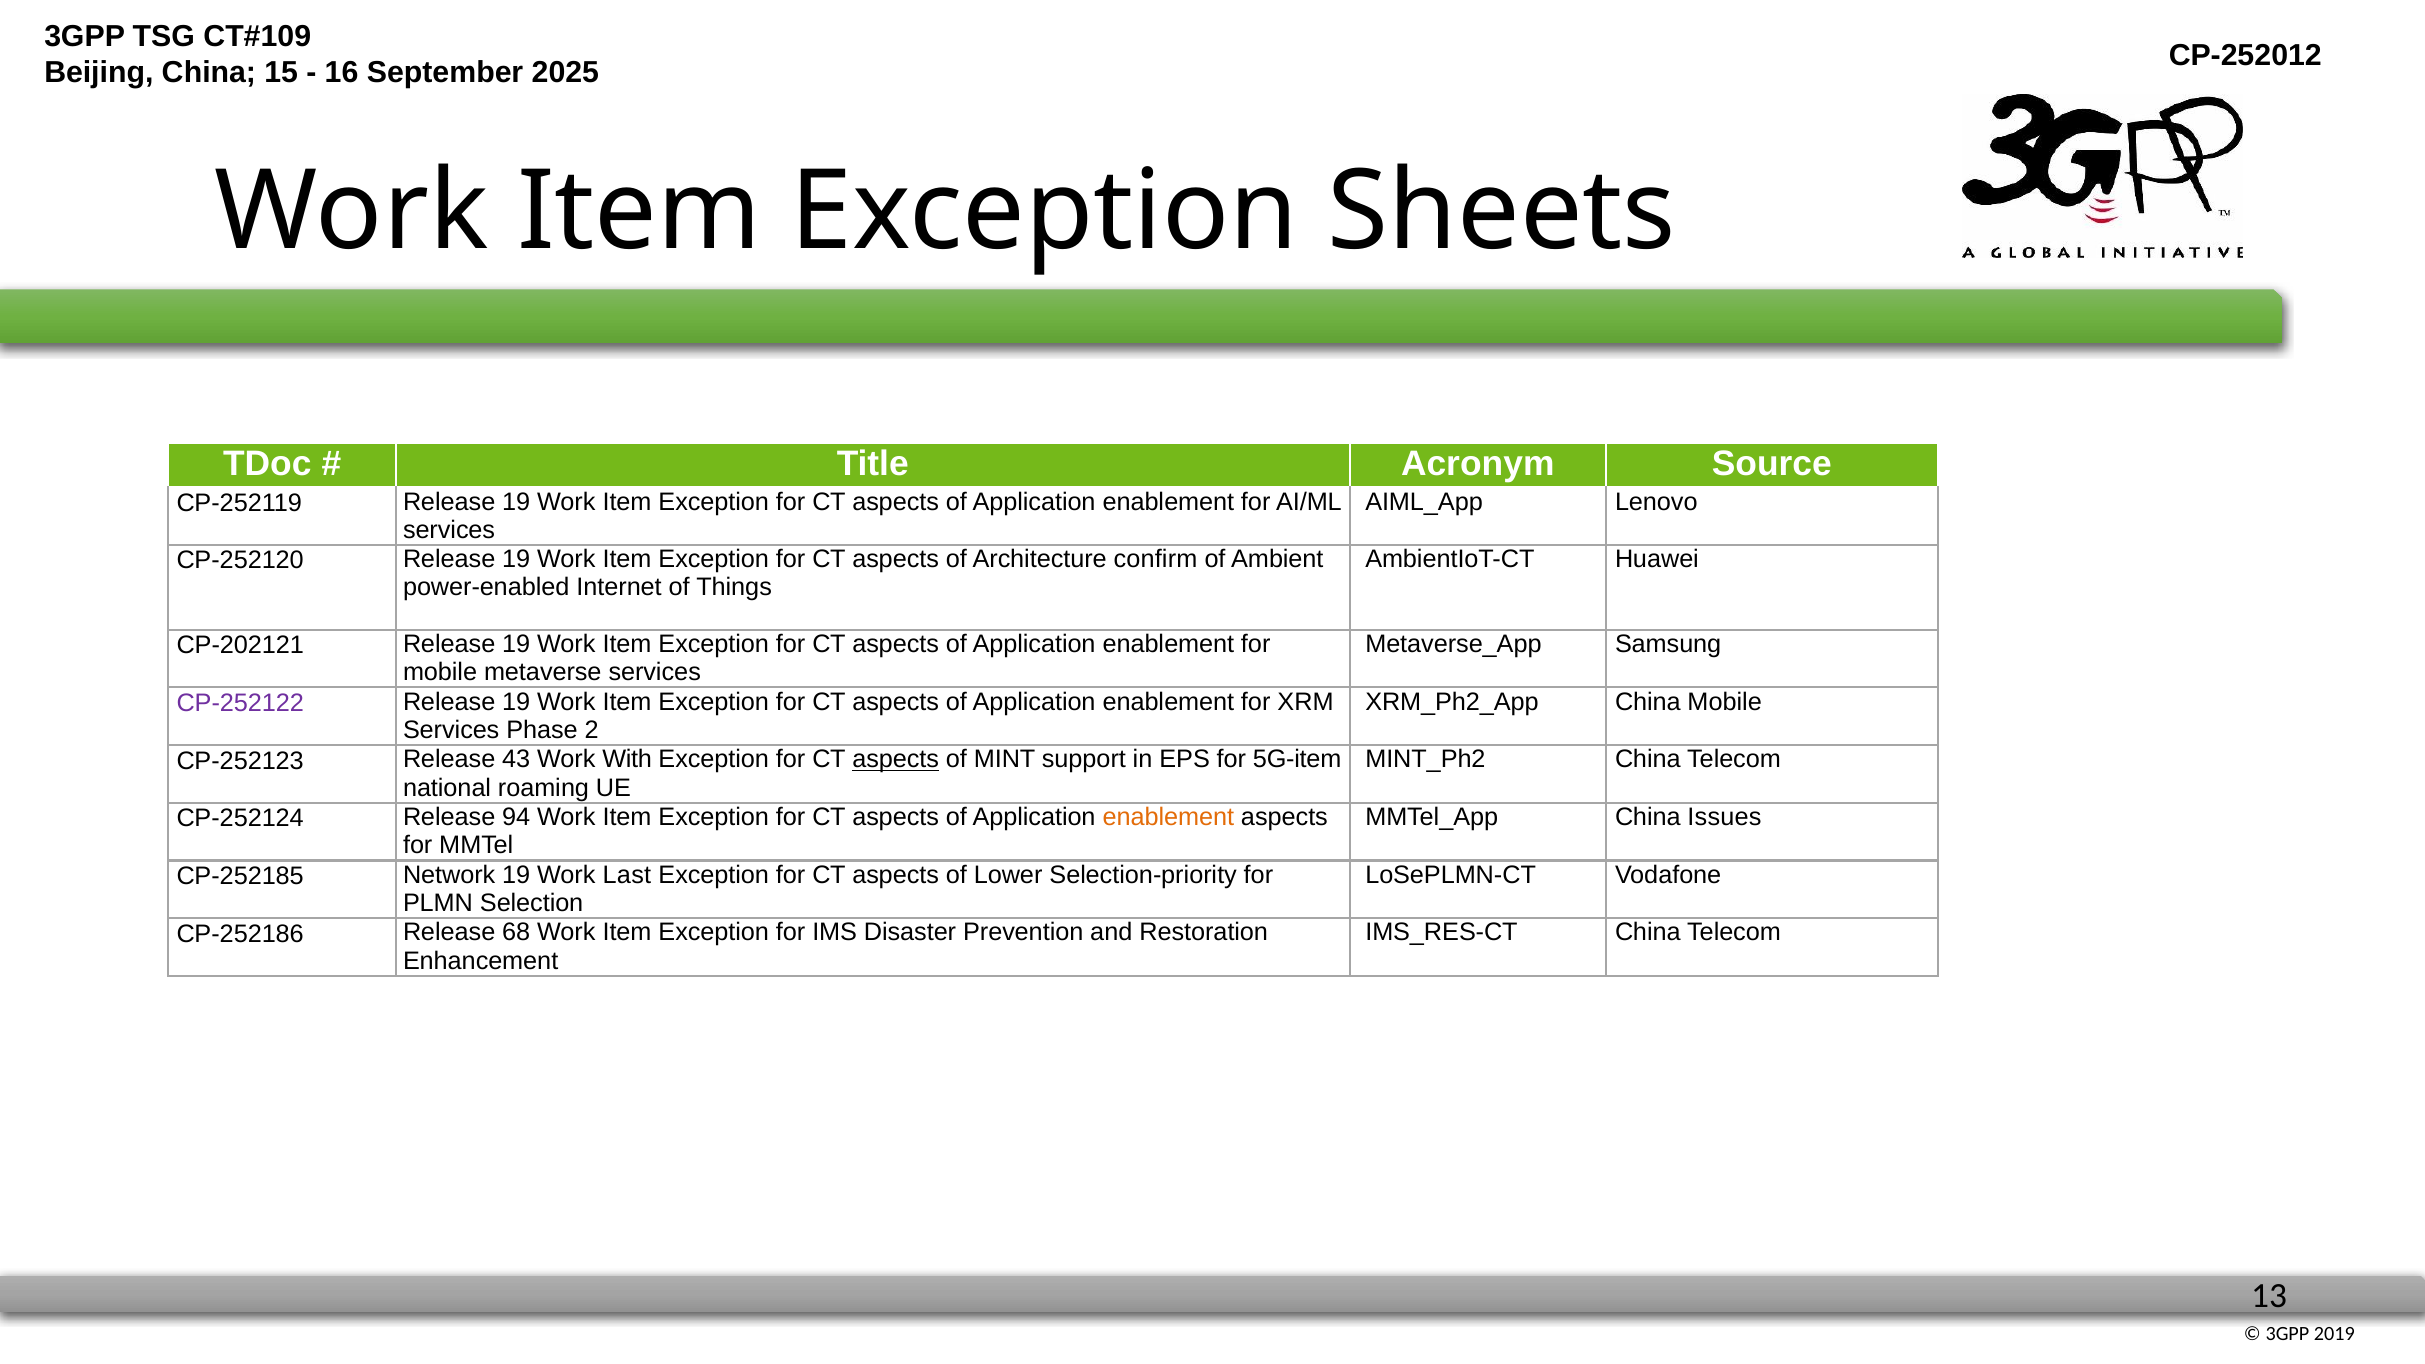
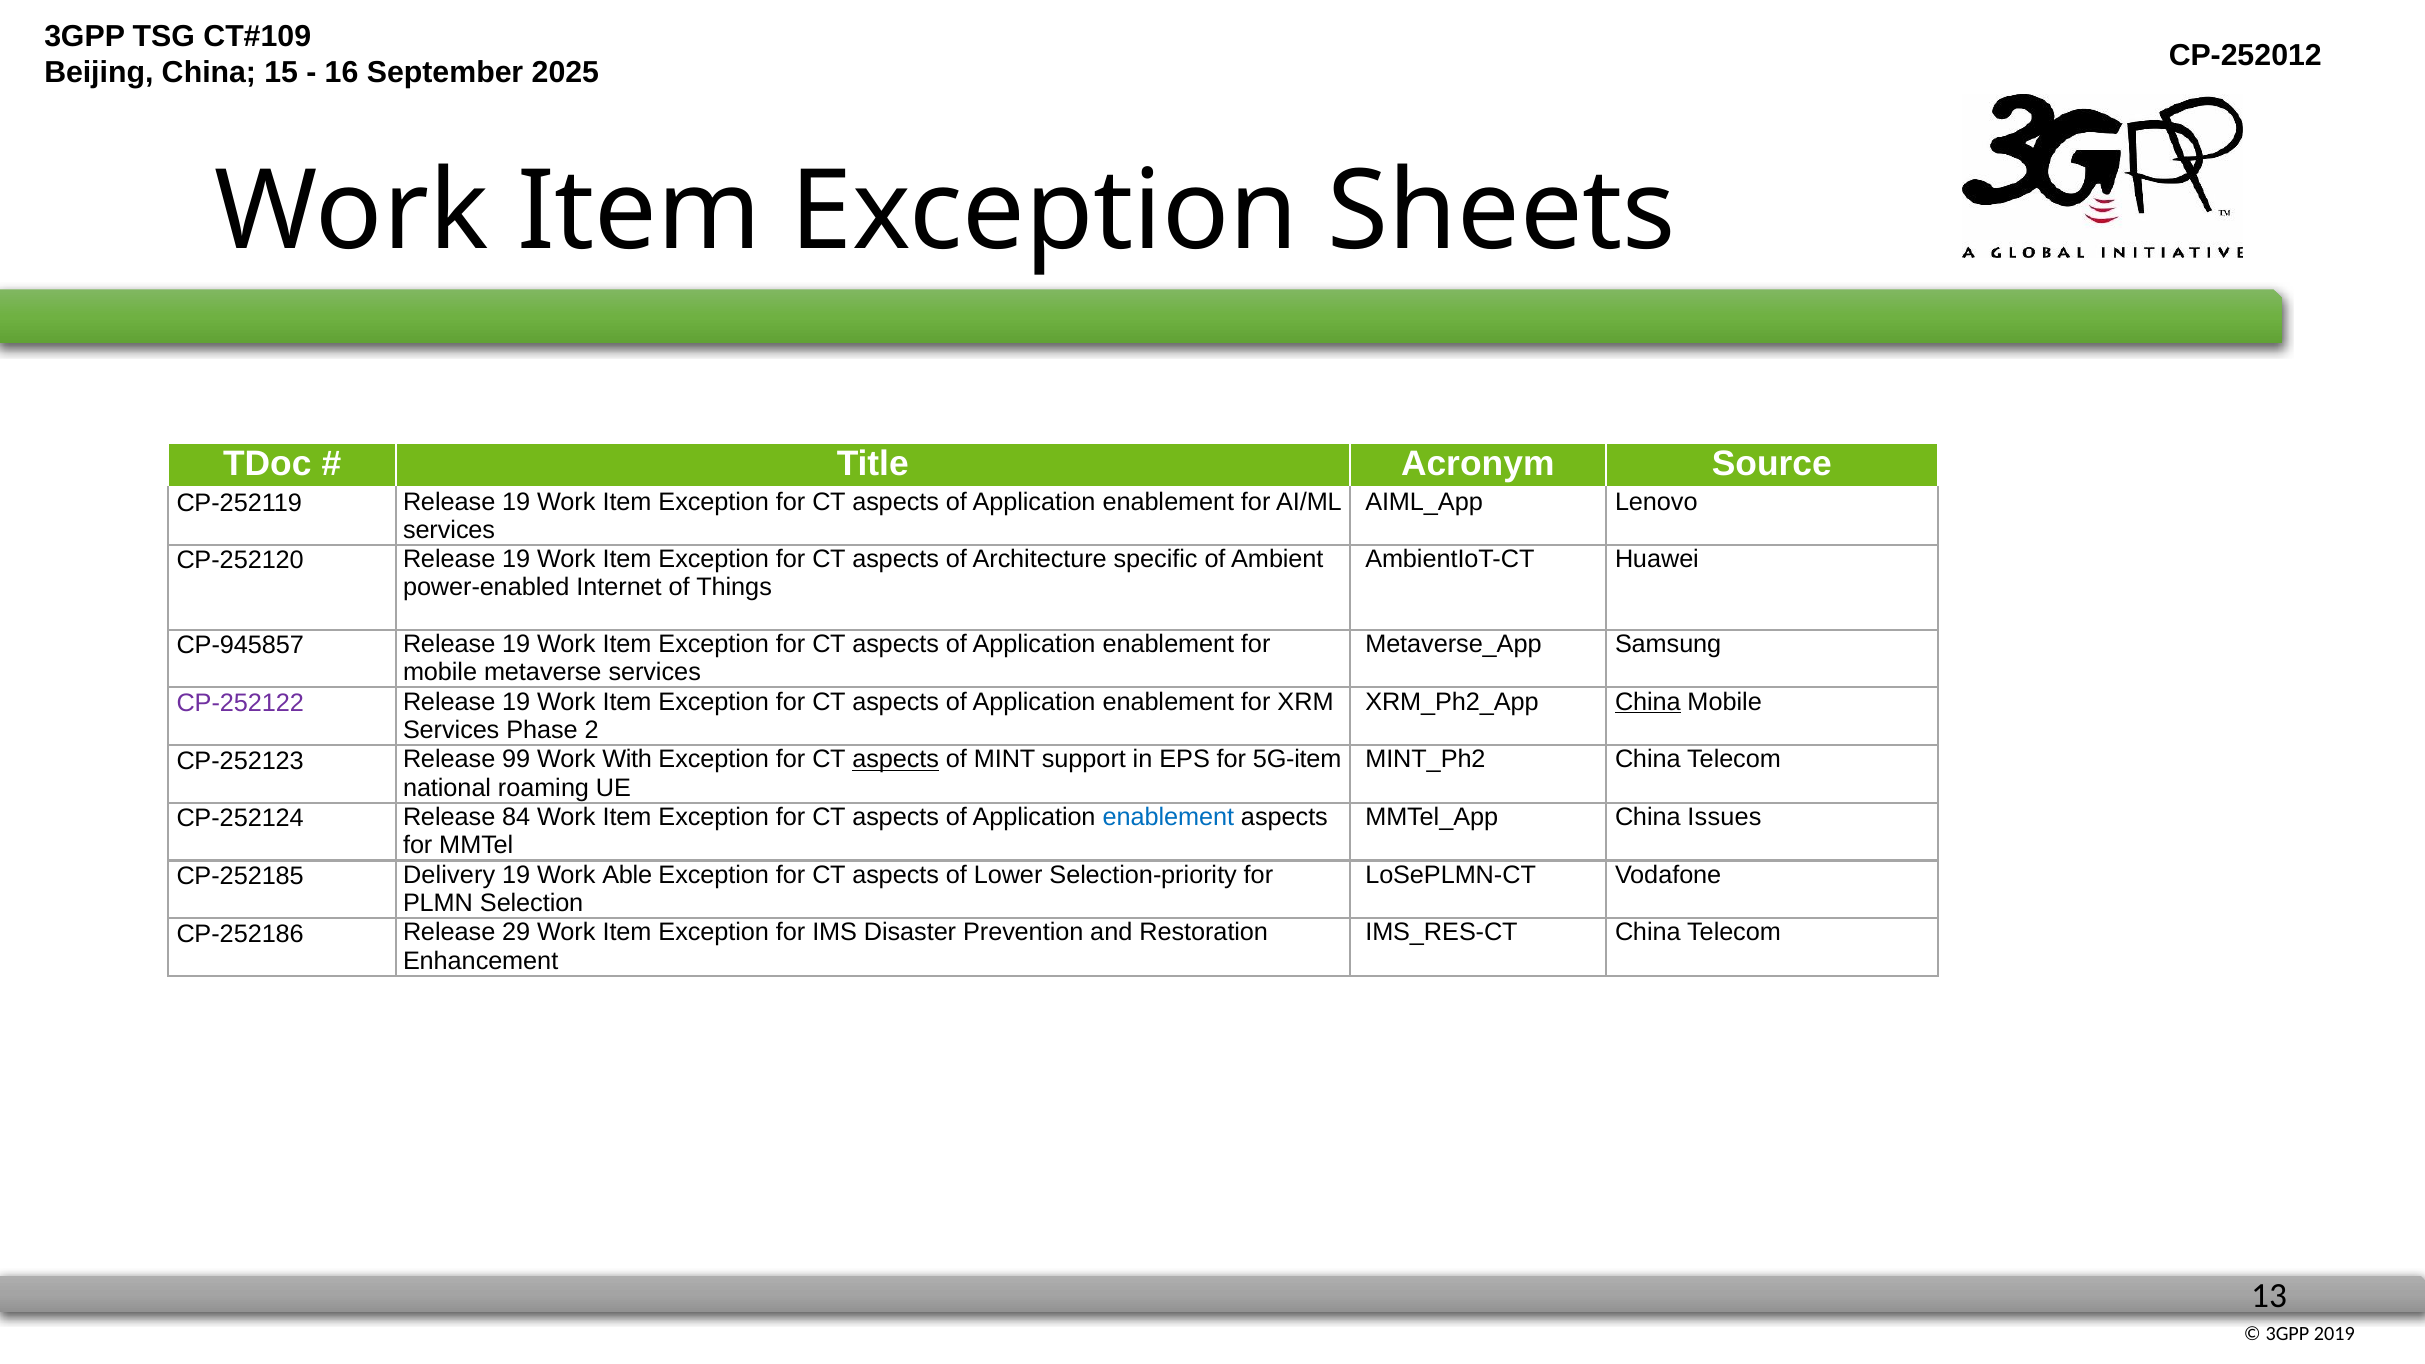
confirm: confirm -> specific (1156, 559)
CP-202121: CP-202121 -> CP-945857 (240, 645)
China underline: none -> present (1648, 702)
43: 43 -> 99 (516, 760)
94: 94 -> 84 (516, 817)
enablement colour: orange -> blue (1168, 817)
Network: Network -> Delivery (449, 875)
Last: Last -> Able (627, 875)
68: 68 -> 29 (516, 933)
